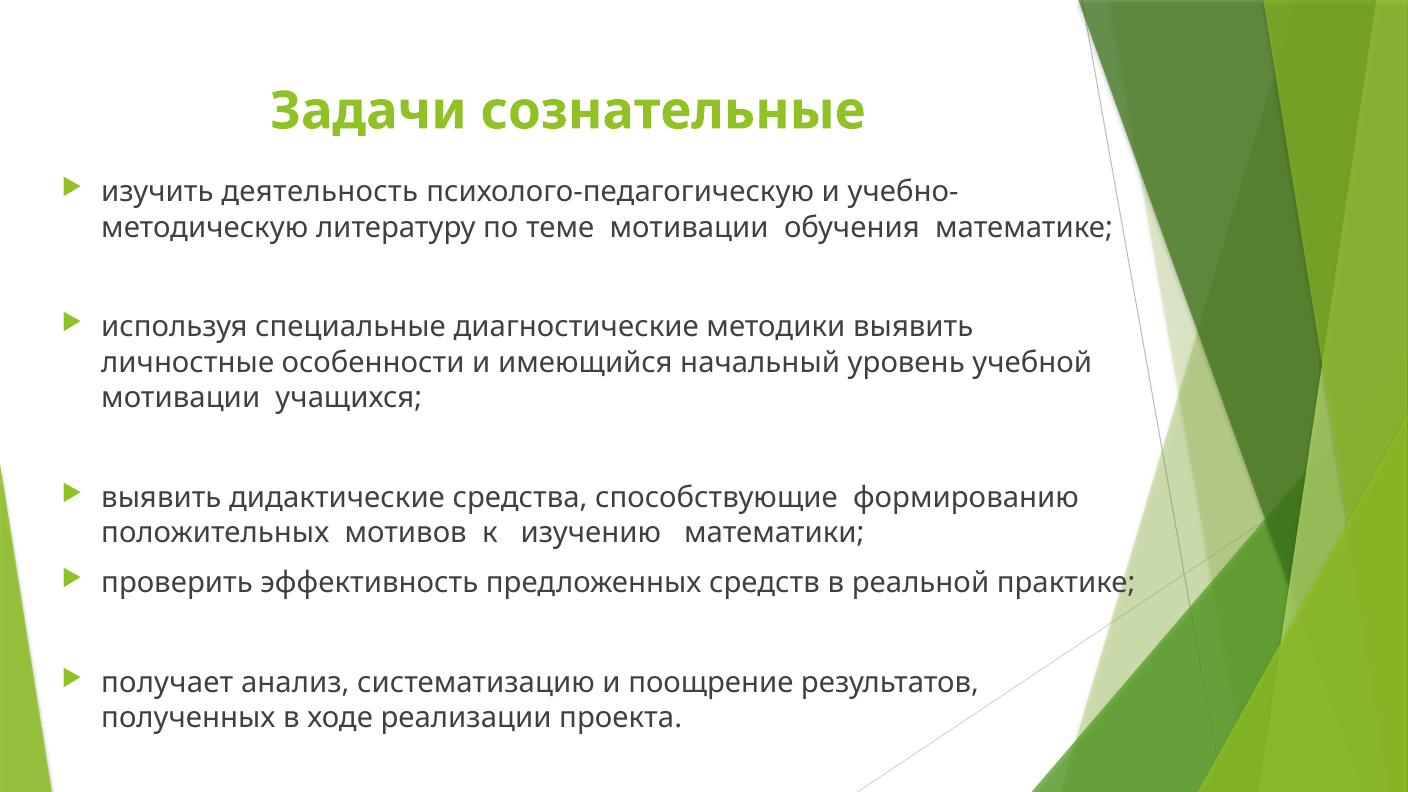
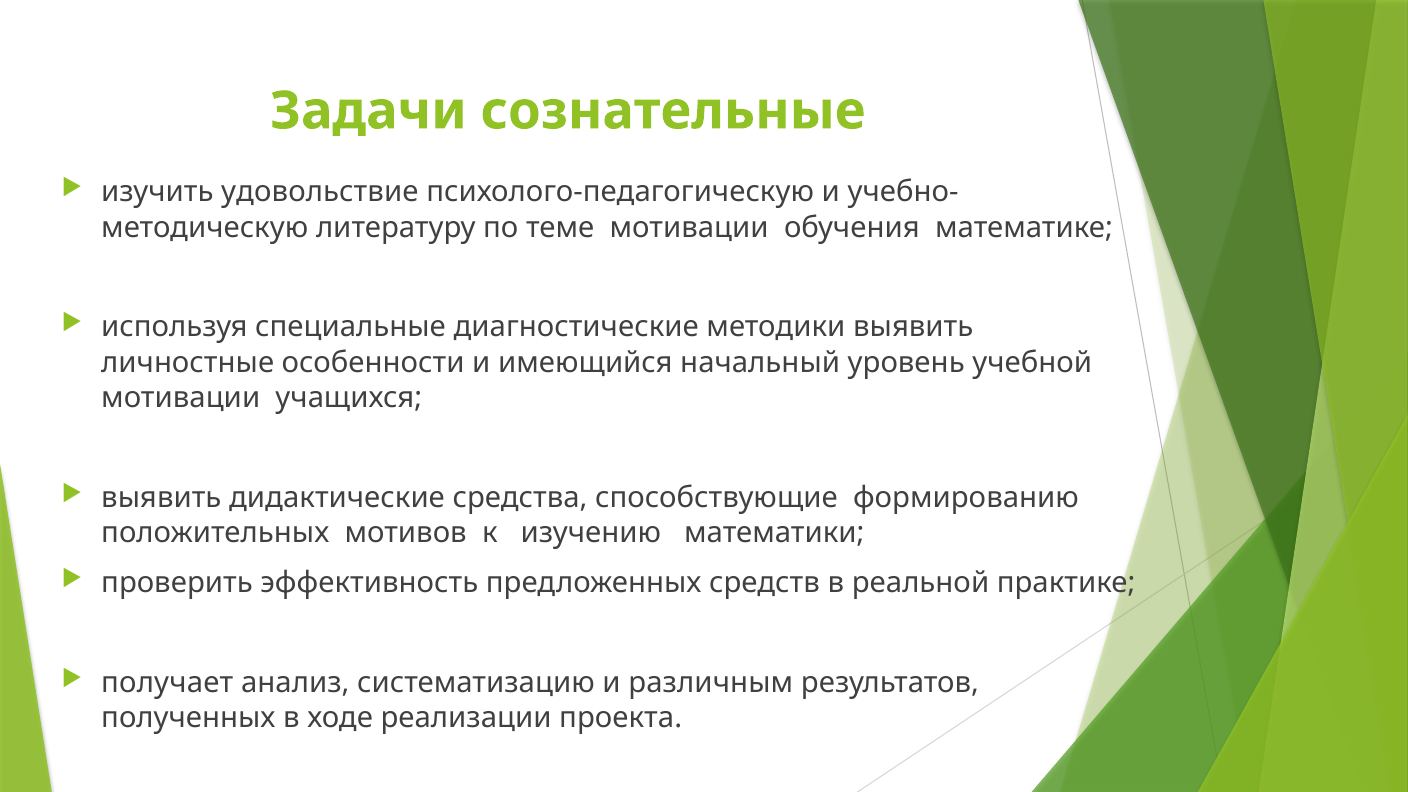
деятельность: деятельность -> удовольствие (320, 192)
поощрение: поощрение -> различным (711, 683)
